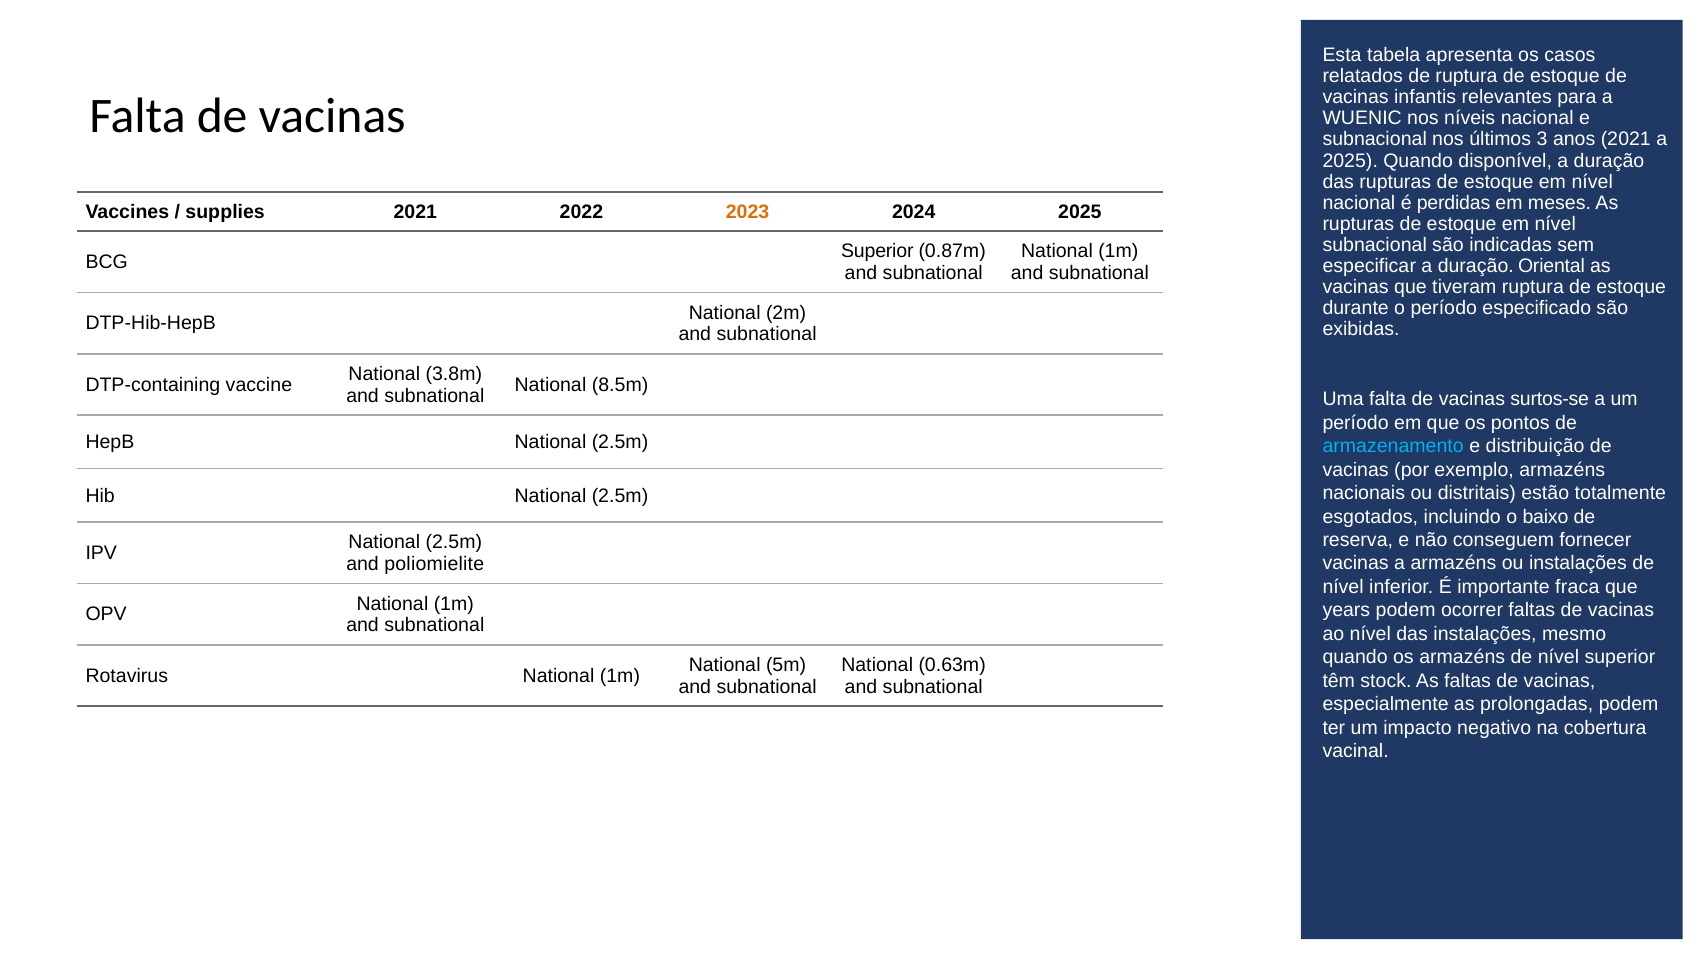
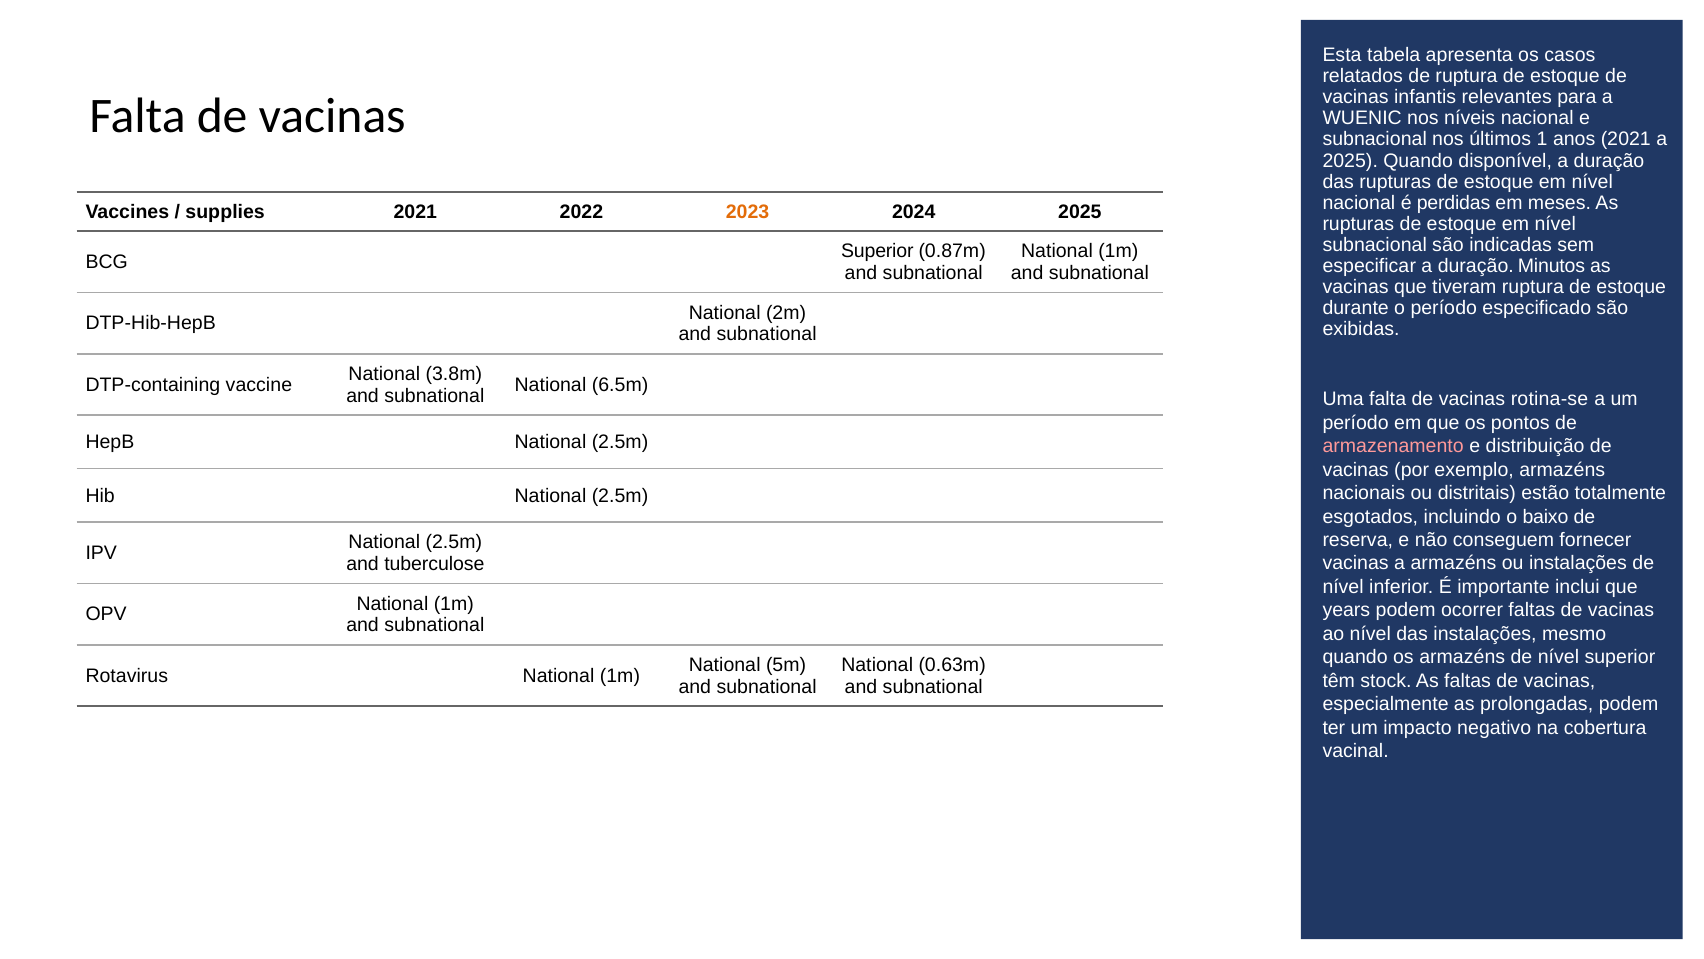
3: 3 -> 1 (1542, 139)
Oriental: Oriental -> Minutos (1551, 266)
8.5m: 8.5m -> 6.5m (620, 385)
surtos-se: surtos-se -> rotina-se (1550, 399)
armazenamento colour: light blue -> pink (1393, 446)
poliomielite: poliomielite -> tuberculose (434, 564)
fraca: fraca -> inclui (1577, 587)
